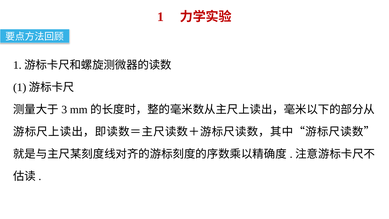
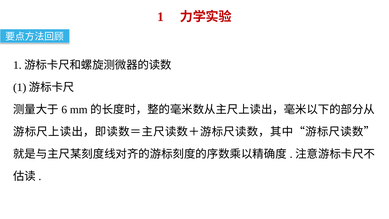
3: 3 -> 6 (64, 110)
